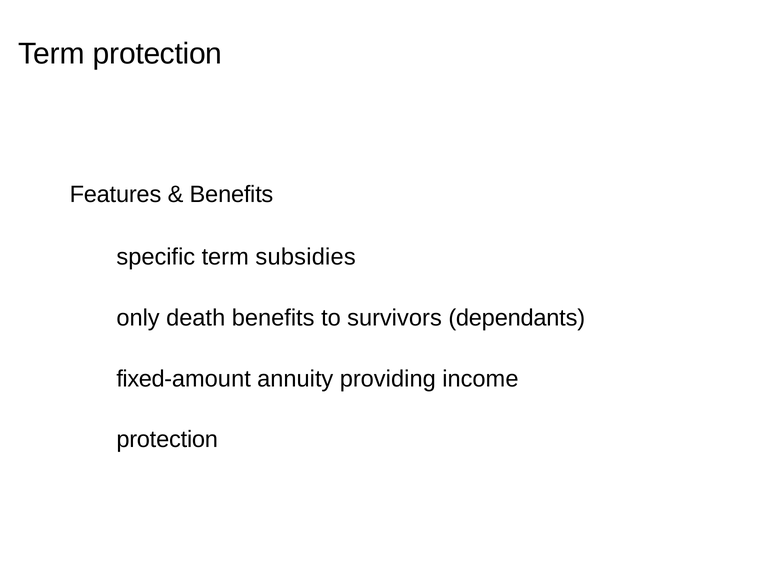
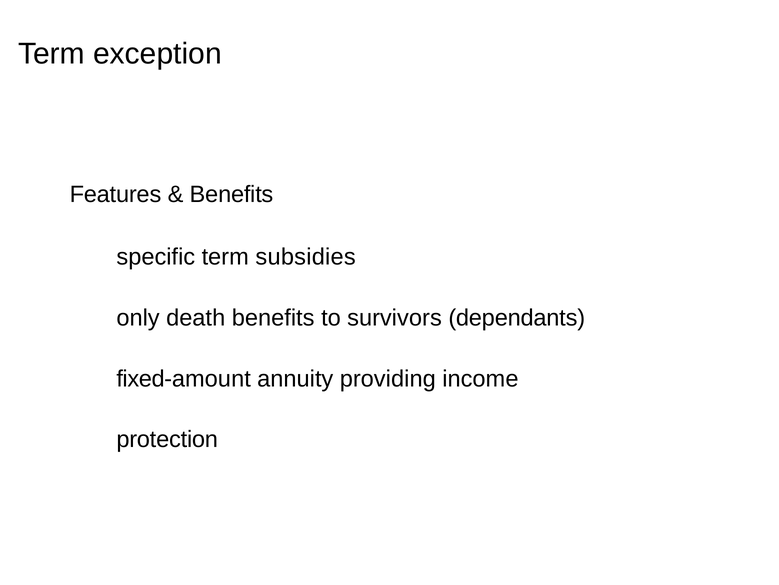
Term protection: protection -> exception (157, 54)
